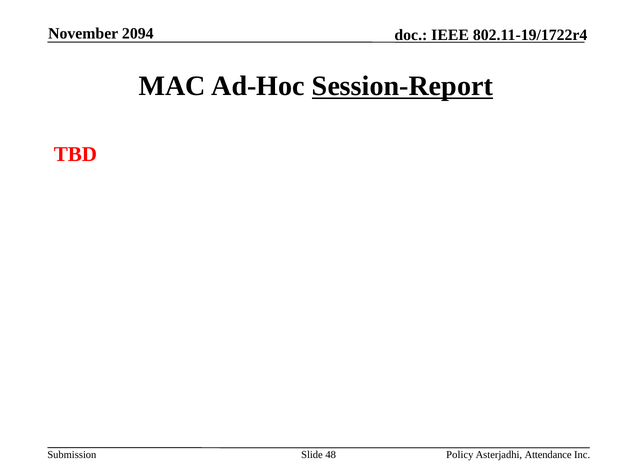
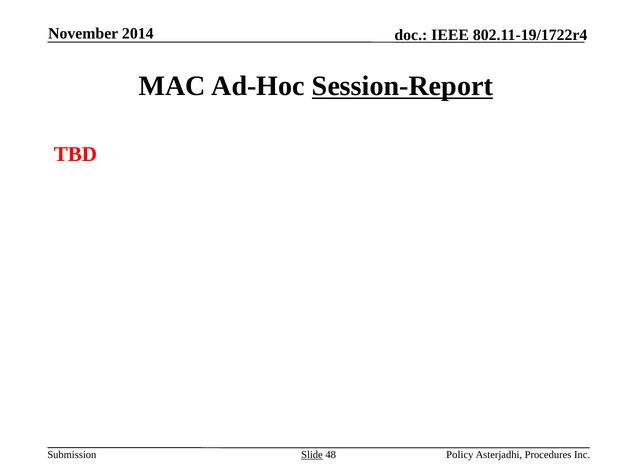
2094: 2094 -> 2014 (138, 34)
Slide underline: none -> present (312, 455)
Attendance: Attendance -> Procedures (548, 455)
